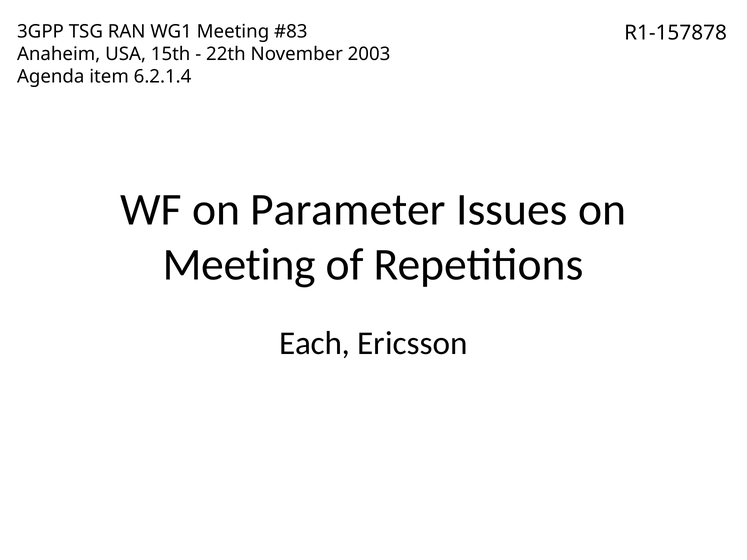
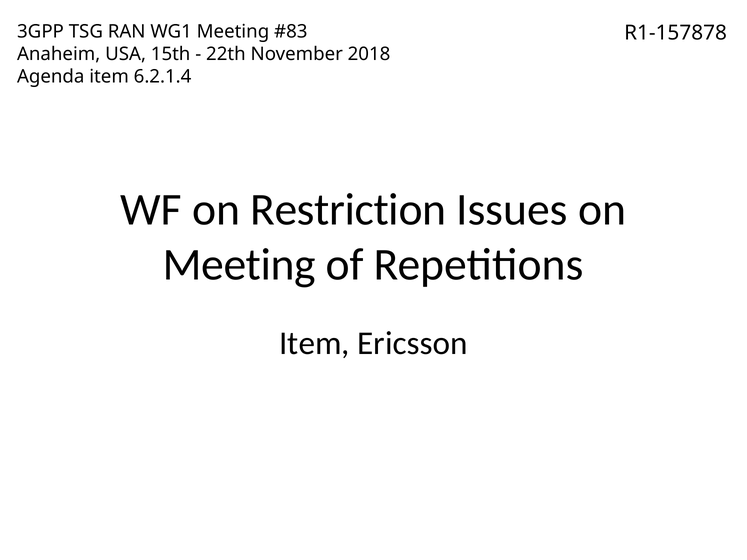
2003: 2003 -> 2018 (369, 54)
Parameter: Parameter -> Restriction (348, 210)
Each: Each -> Item (314, 343)
